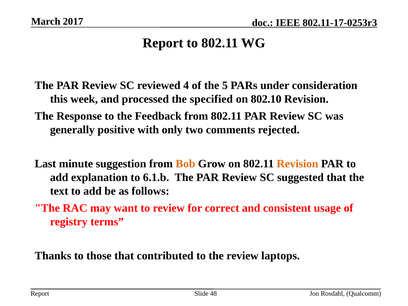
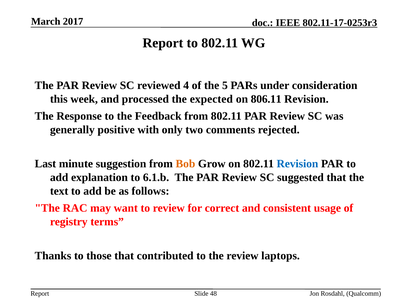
specified: specified -> expected (211, 99)
802.10: 802.10 -> 806.11 (266, 99)
Revision colour: orange -> blue (297, 164)
